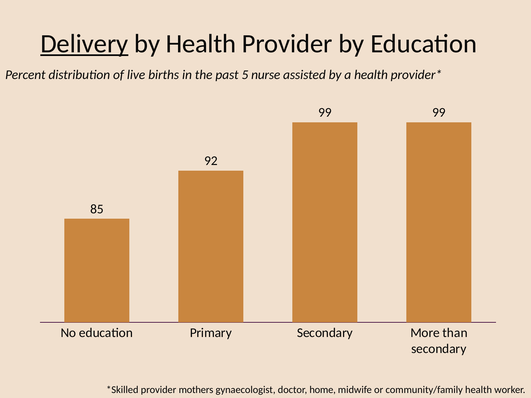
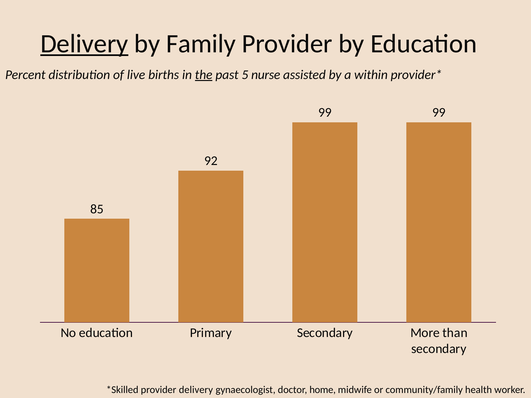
by Health: Health -> Family (201, 44)
the underline: none -> present (204, 75)
a health: health -> within (371, 75)
provider mothers: mothers -> delivery (196, 390)
